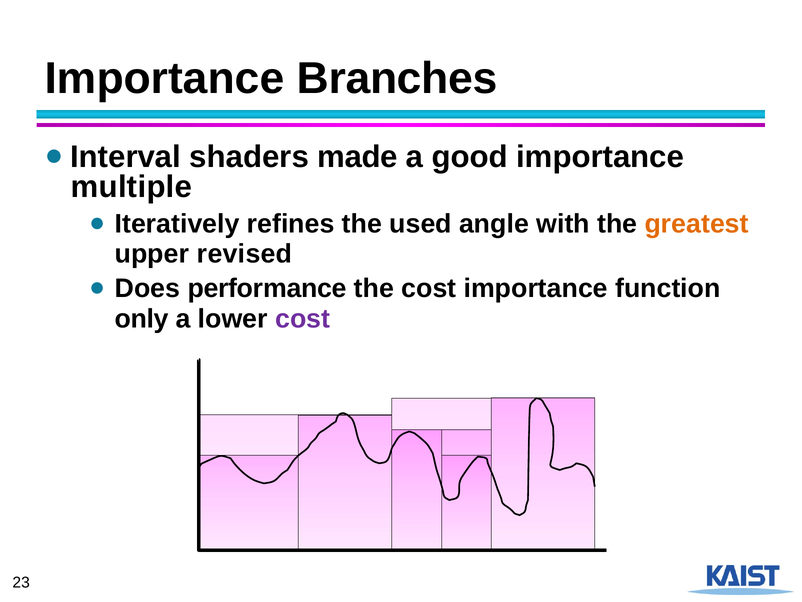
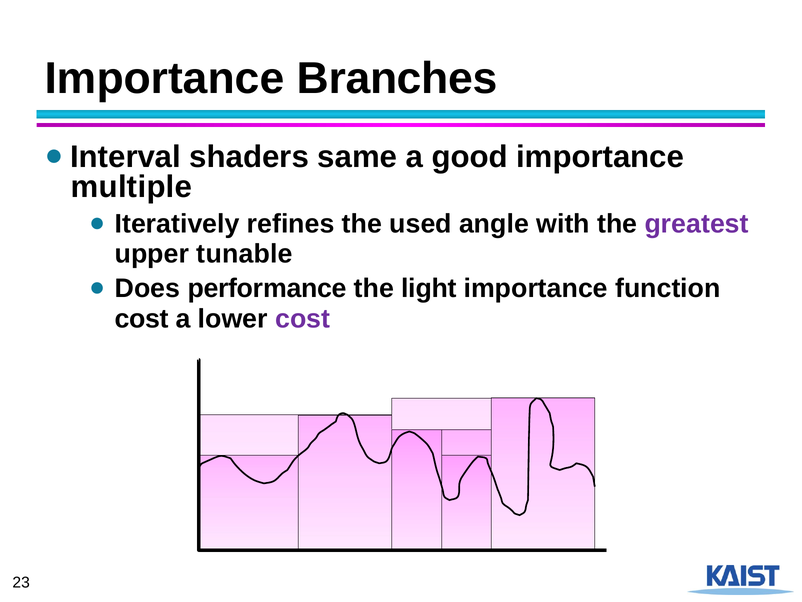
made: made -> same (357, 157)
greatest colour: orange -> purple (697, 224)
revised: revised -> tunable (245, 254)
the cost: cost -> light (429, 288)
only: only -> cost (142, 318)
